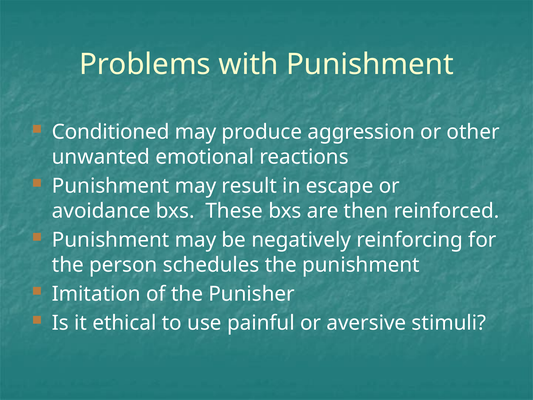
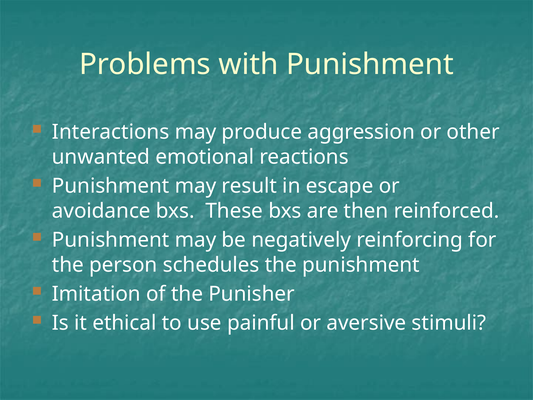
Conditioned: Conditioned -> Interactions (111, 132)
